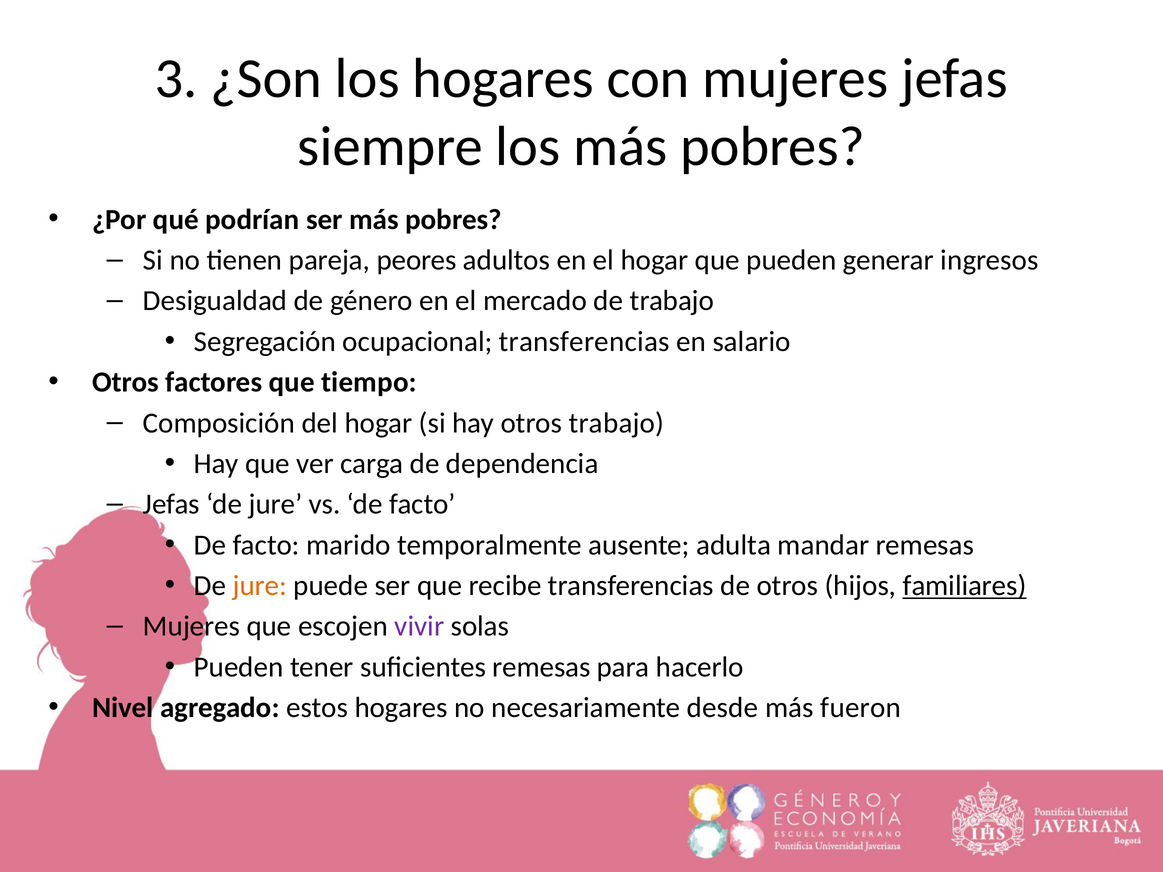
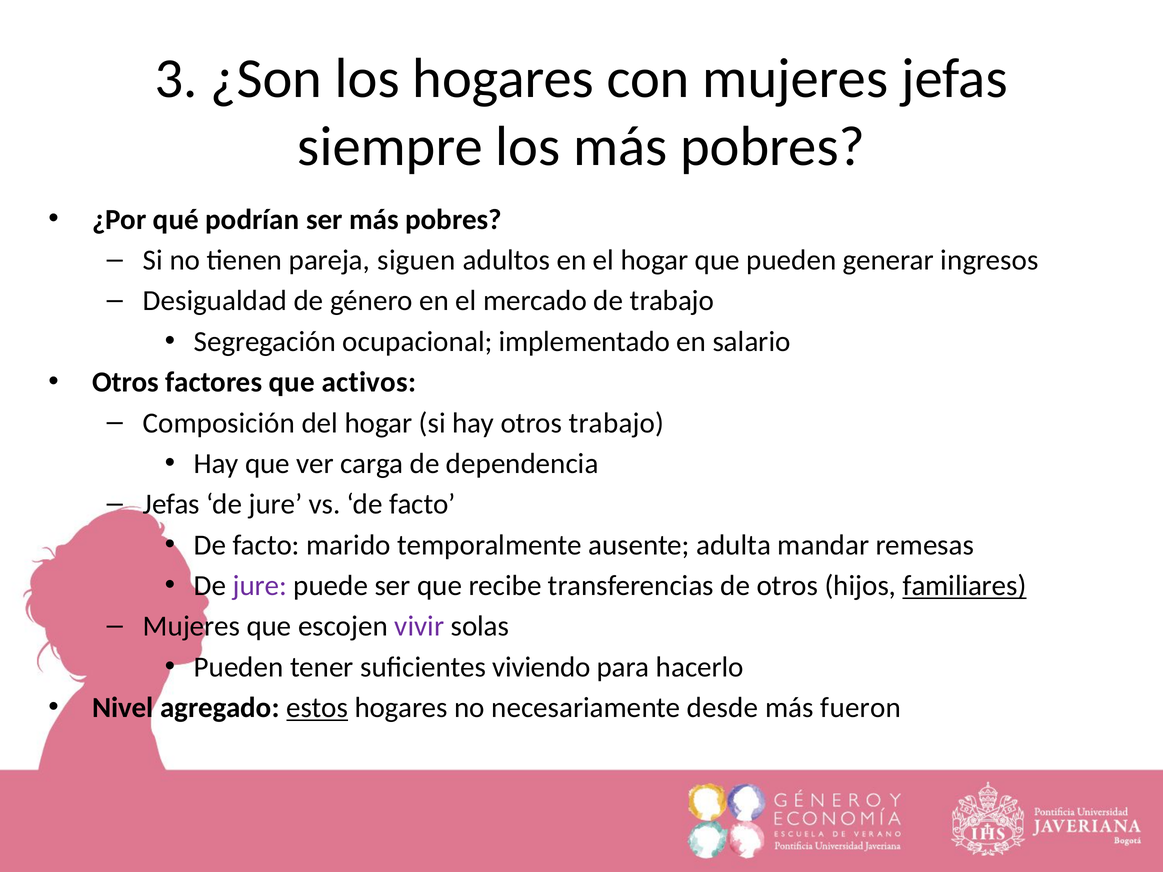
peores: peores -> siguen (416, 260)
ocupacional transferencias: transferencias -> implementado (584, 342)
tiempo: tiempo -> activos (369, 382)
jure colour: orange -> purple (260, 586)
suficientes remesas: remesas -> viviendo (541, 667)
estos underline: none -> present (317, 708)
